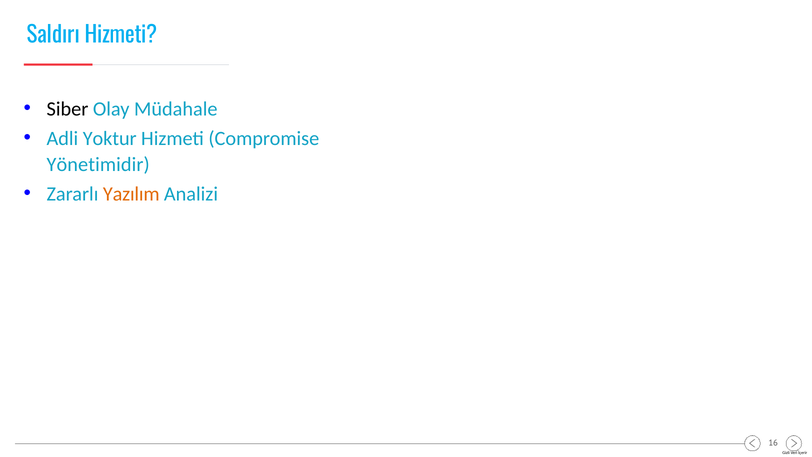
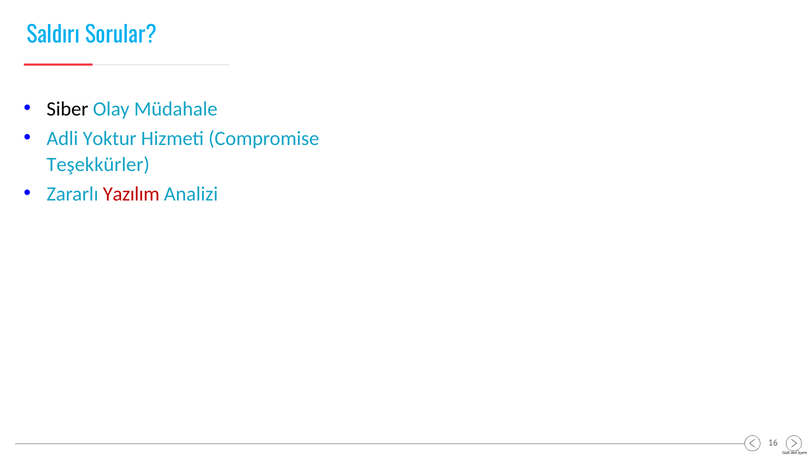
Saldırı Hizmeti: Hizmeti -> Sorular (121, 35)
Yönetimidir: Yönetimidir -> Teşekkürler (98, 164)
Yazılım colour: orange -> red (131, 194)
